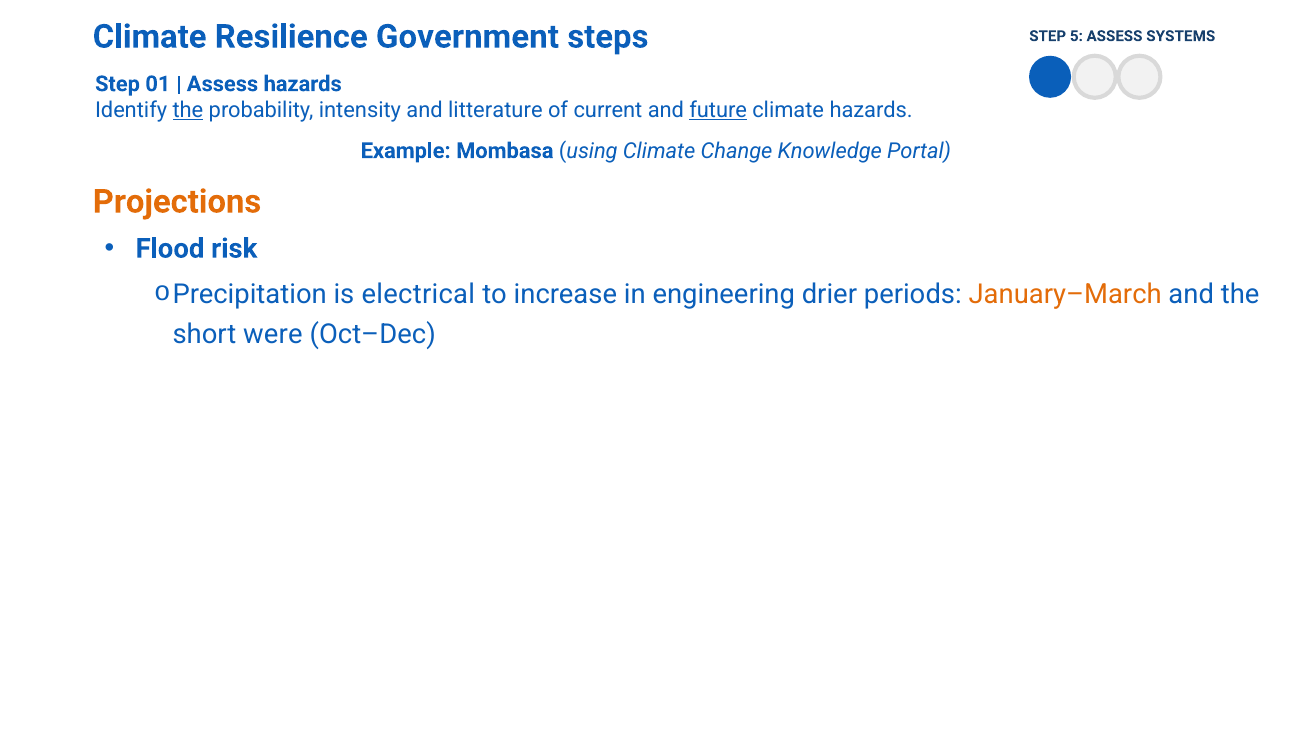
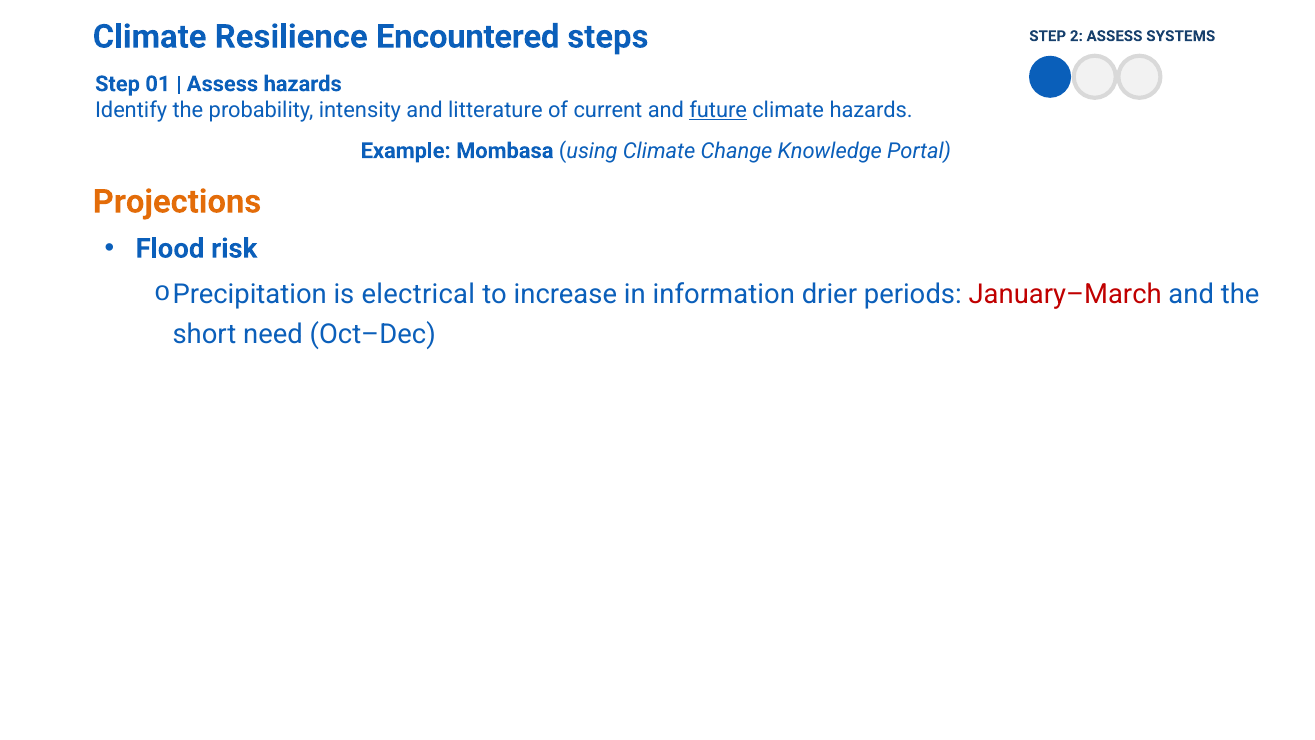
Government: Government -> Encountered (468, 37)
5: 5 -> 2 (1076, 36)
the underline: present -> none (188, 110)
engineering: engineering -> information (724, 295)
January–March colour: orange -> red (1065, 295)
were: were -> need (273, 334)
